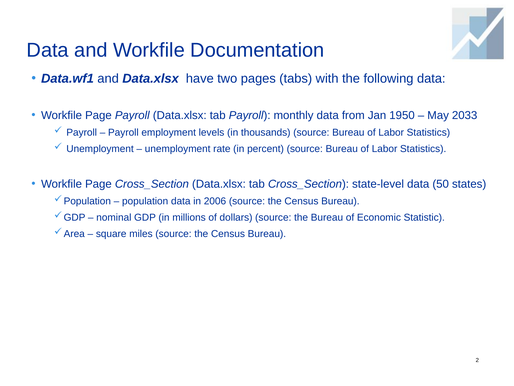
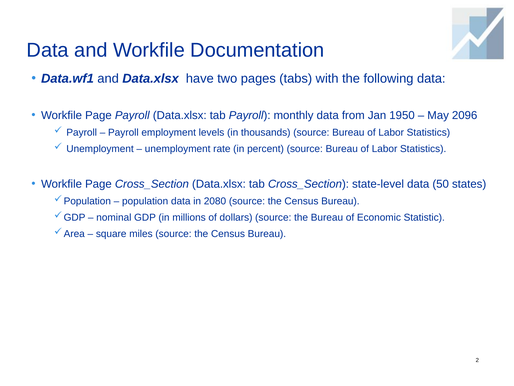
2033: 2033 -> 2096 (465, 115)
2006: 2006 -> 2080 (215, 201)
